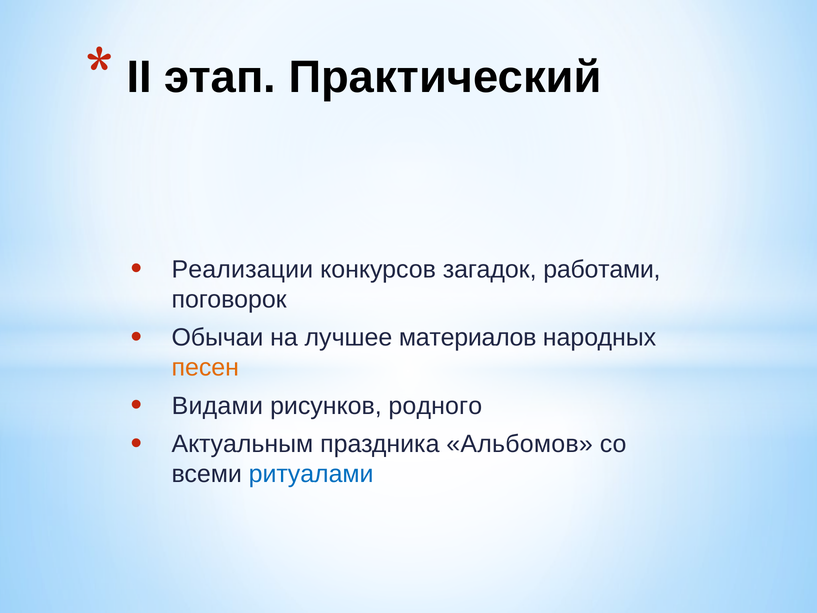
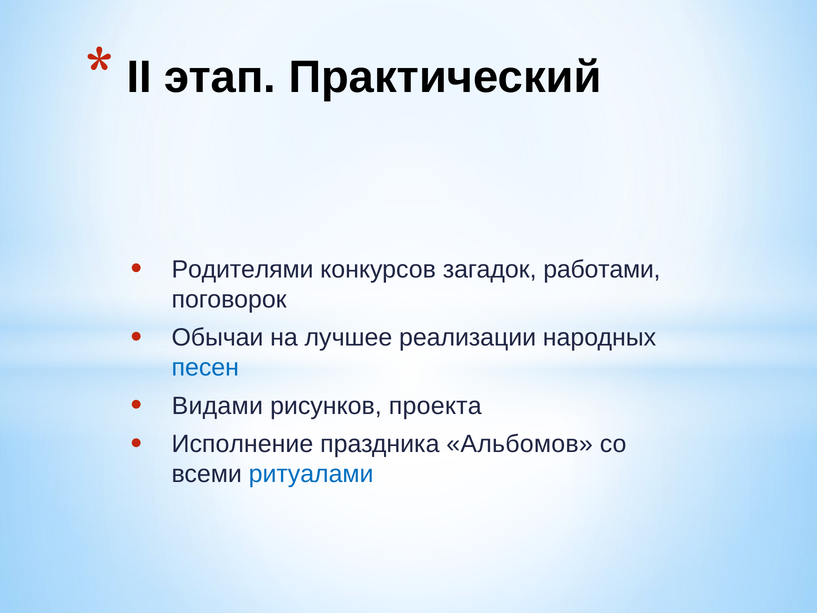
Реализации: Реализации -> Родителями (243, 269)
материалов: материалов -> реализации (468, 337)
песен colour: orange -> blue (205, 367)
родного: родного -> проекта (435, 406)
Актуальным: Актуальным -> Исполнение (242, 444)
